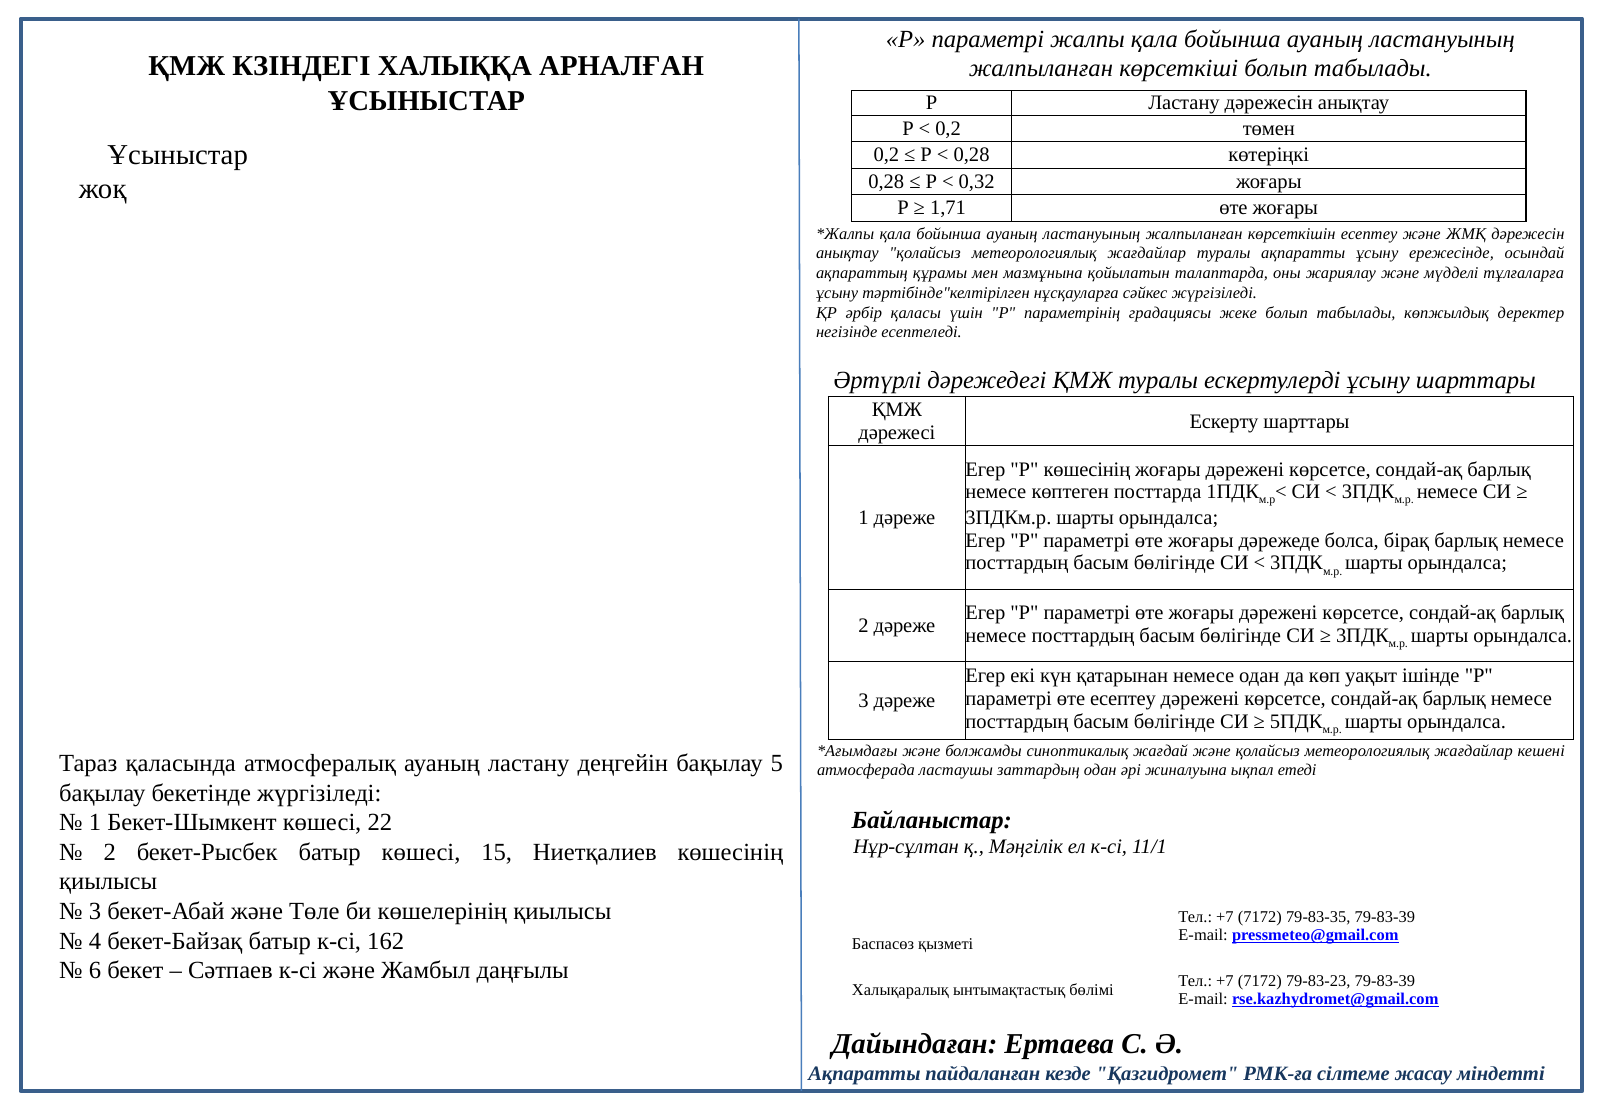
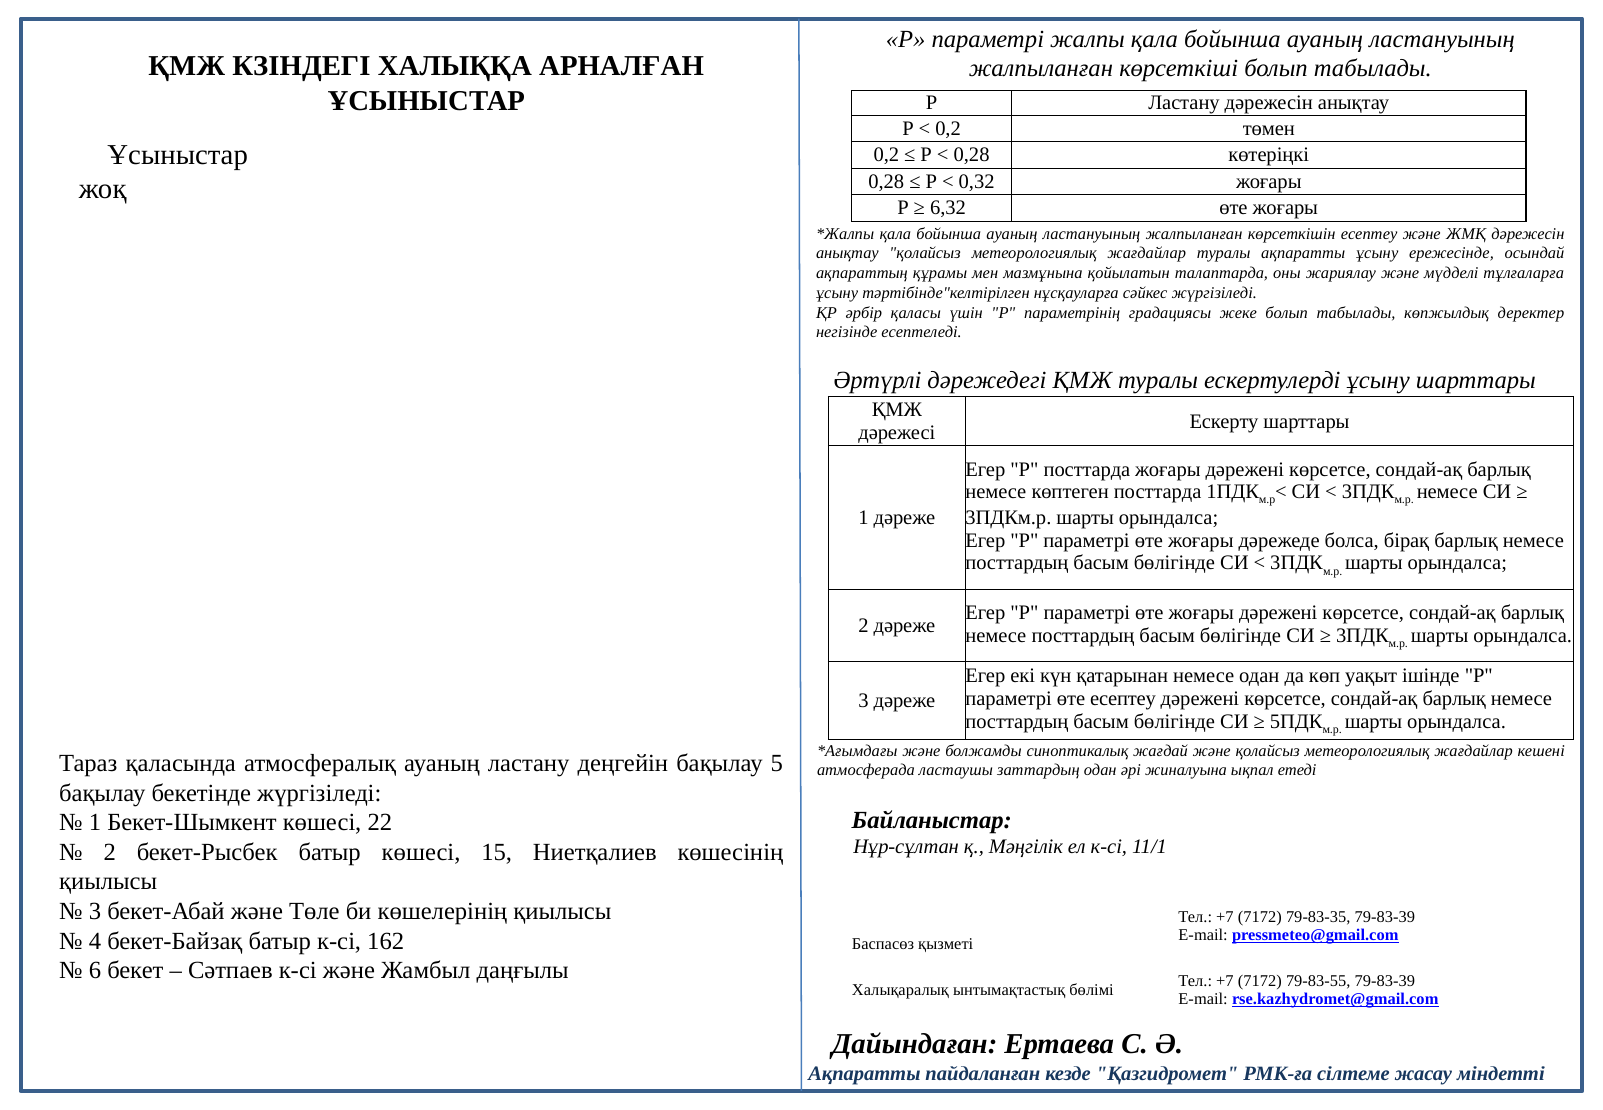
1,71: 1,71 -> 6,32 (948, 208)
Р көшесінің: көшесінің -> посттарда (1087, 469)
79-83-23: 79-83-23 -> 79-83-55 (1318, 981)
